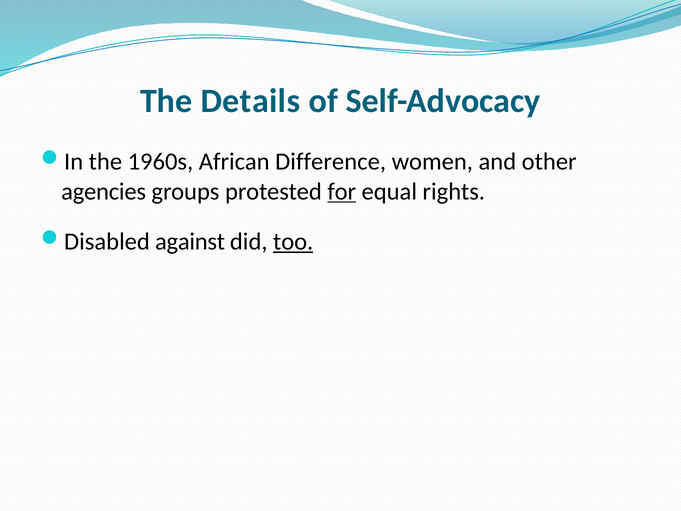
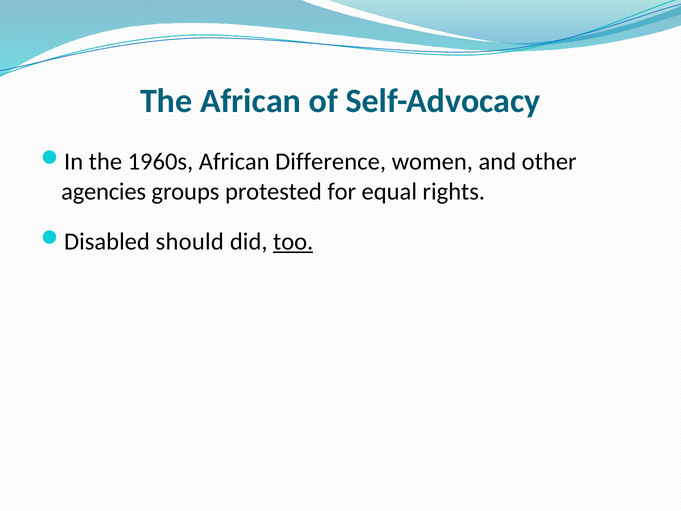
The Details: Details -> African (251, 101)
for underline: present -> none (342, 191)
against: against -> should (190, 242)
